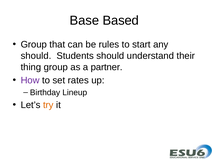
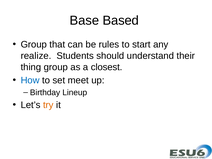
should: should -> realize (36, 56)
partner: partner -> closest (107, 67)
How colour: purple -> blue (30, 80)
rates: rates -> meet (78, 80)
